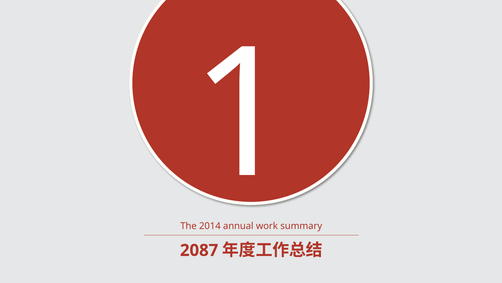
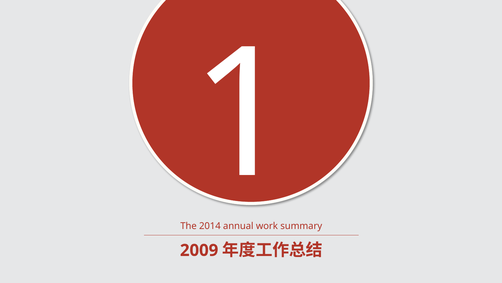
2087: 2087 -> 2009 (199, 250)
